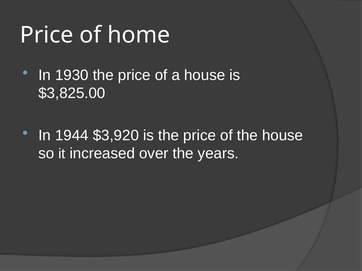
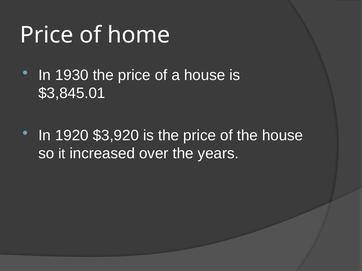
$3,825.00: $3,825.00 -> $3,845.01 (72, 93)
1944: 1944 -> 1920 (72, 136)
